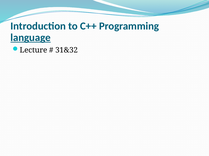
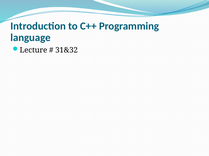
language underline: present -> none (31, 38)
